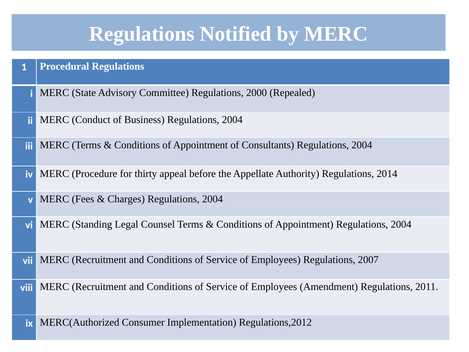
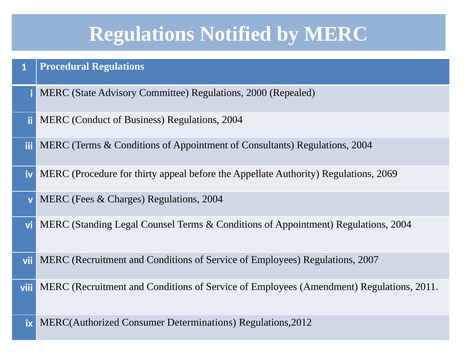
2014: 2014 -> 2069 (387, 174)
Implementation: Implementation -> Determinations (202, 322)
